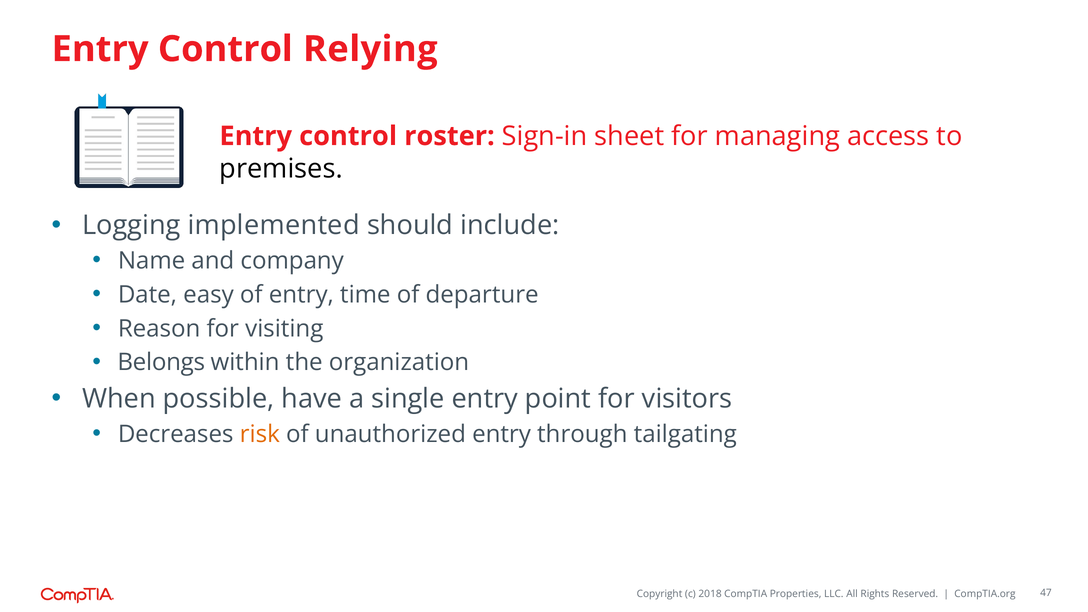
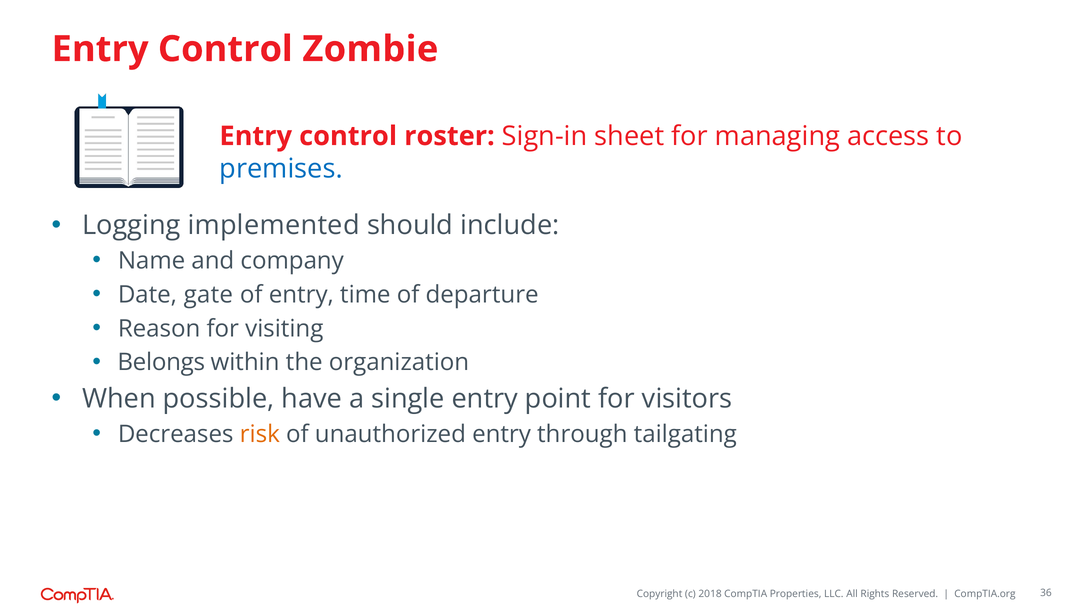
Relying: Relying -> Zombie (370, 49)
premises colour: black -> blue (281, 169)
easy: easy -> gate (208, 295)
47: 47 -> 36 (1046, 593)
